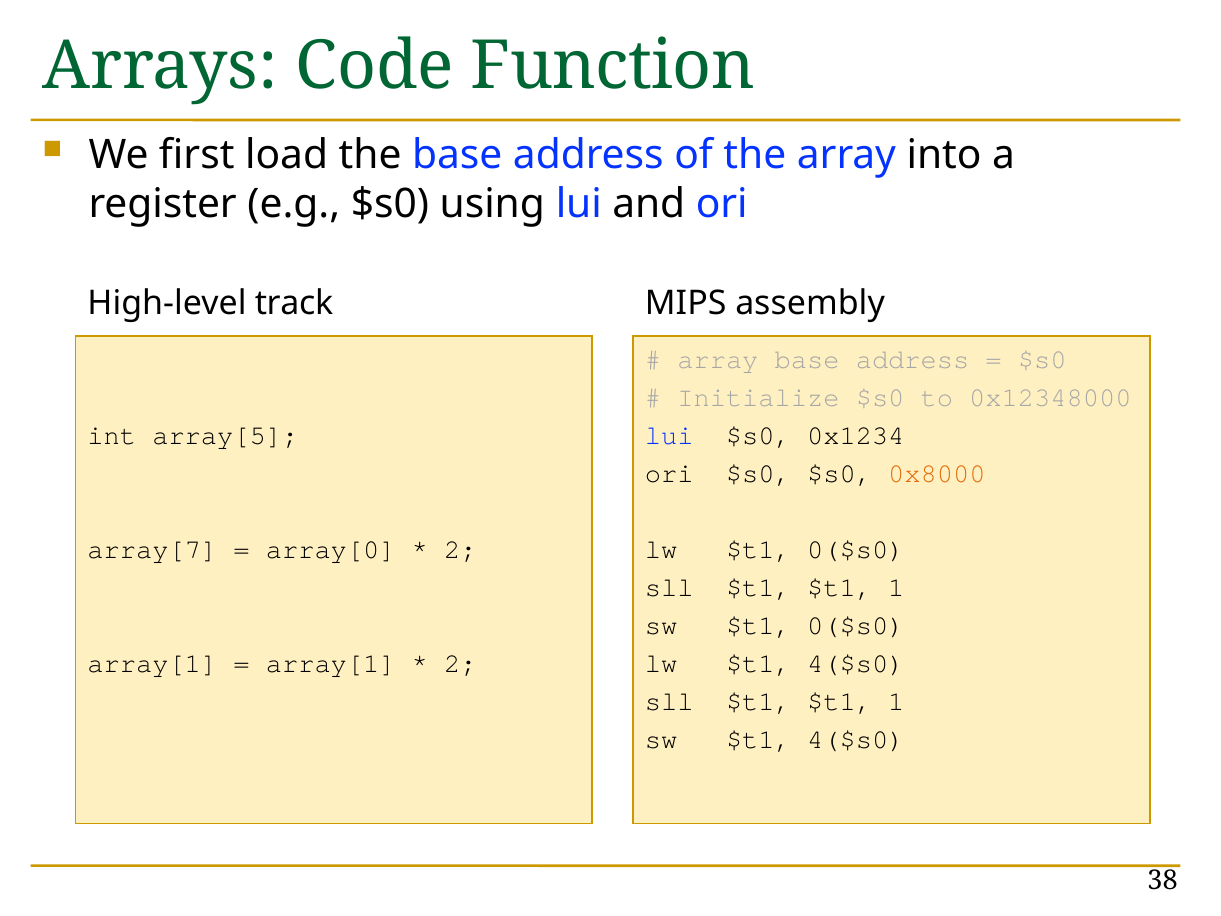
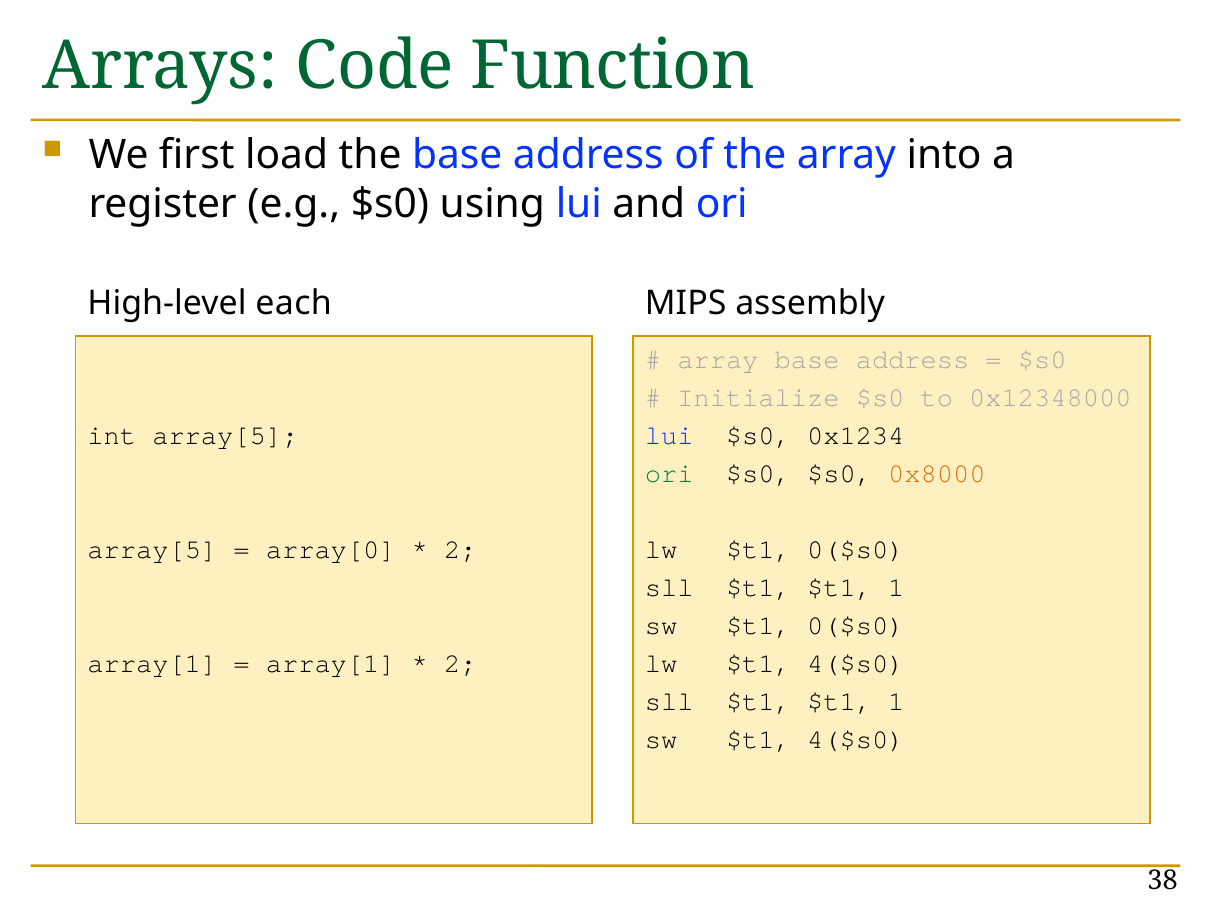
track: track -> each (294, 303)
ori colour: black -> green (669, 474)
array[7: array[7 -> array[5 (152, 550)
